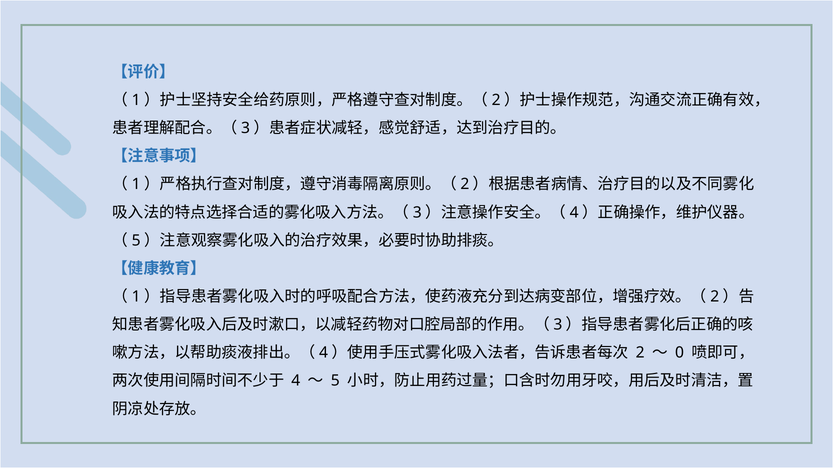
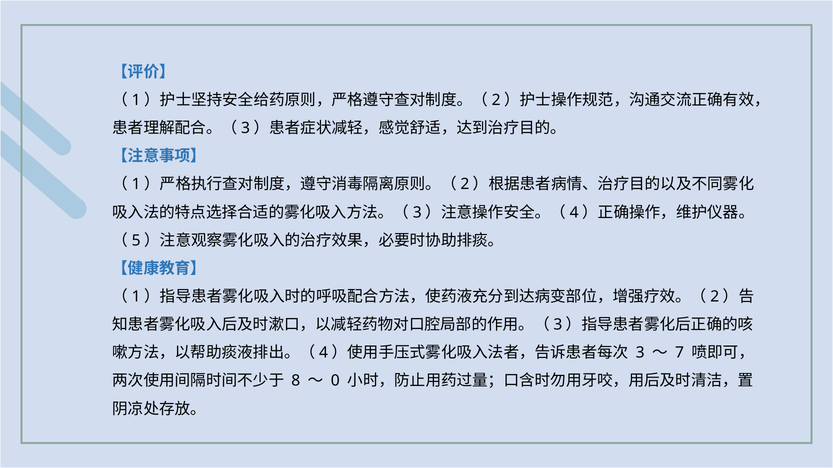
2: 2 -> 3 (640, 353)
0: 0 -> 7 (680, 353)
4: 4 -> 8 (296, 381)
5: 5 -> 0 (335, 381)
